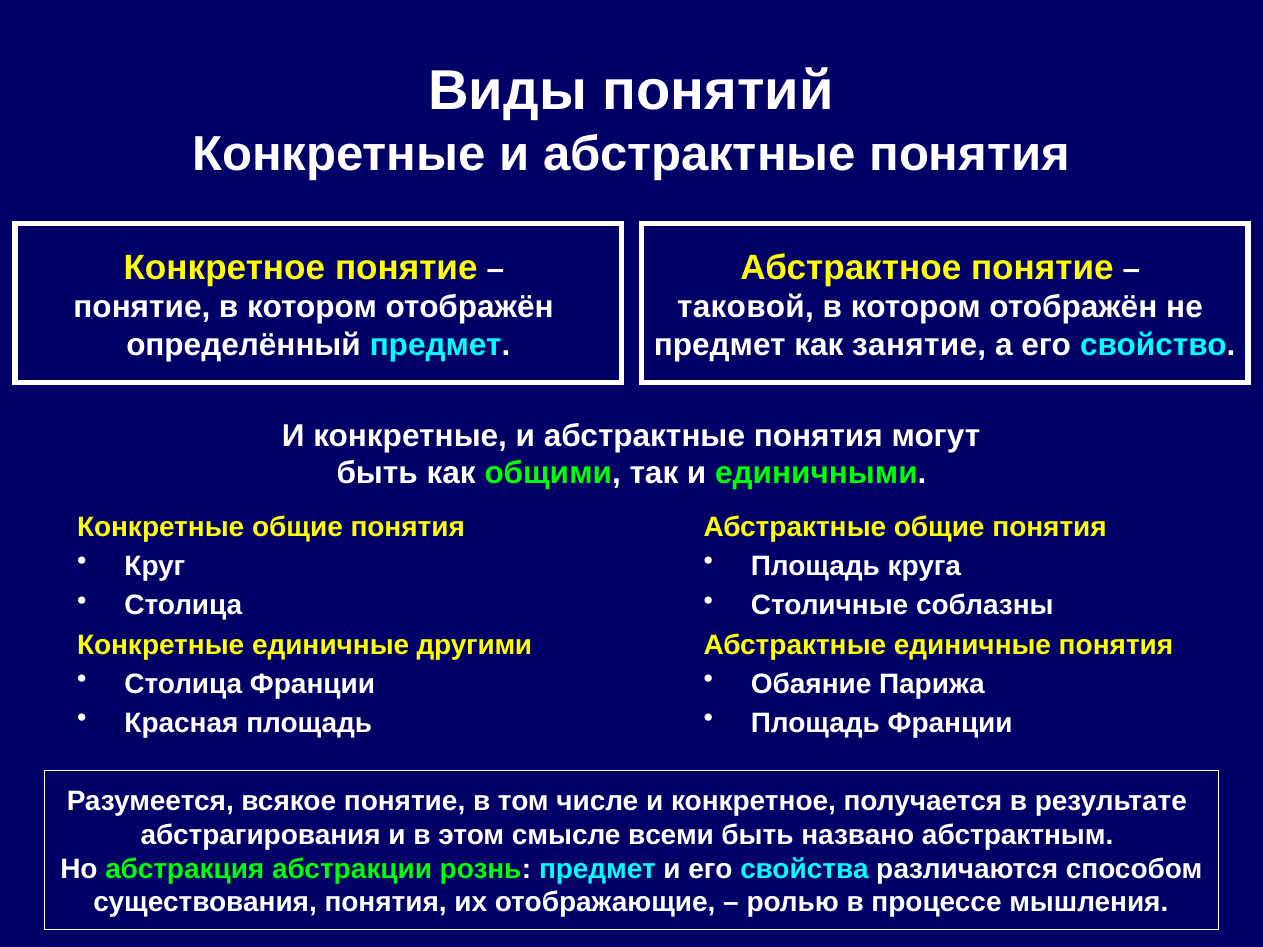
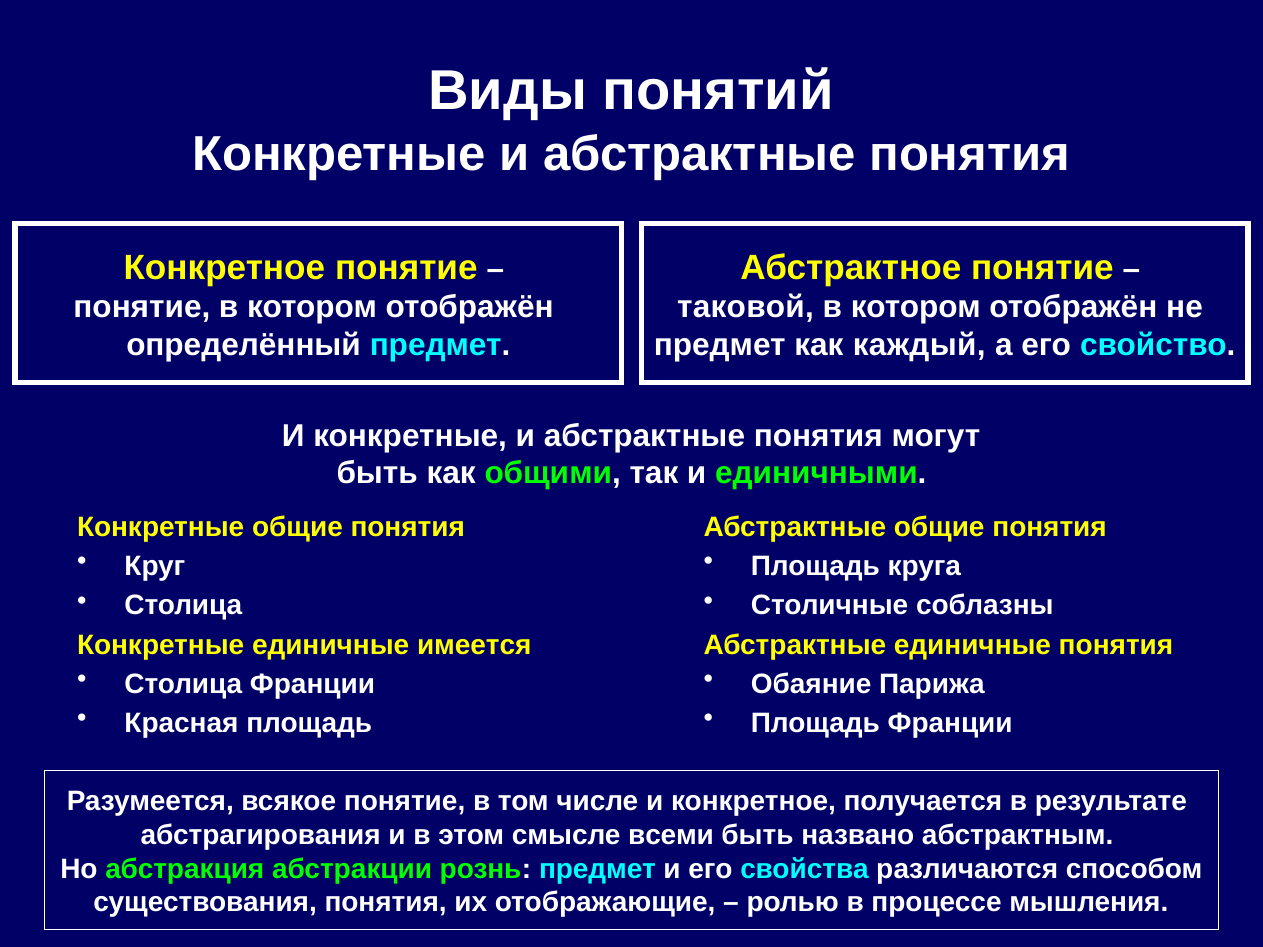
занятие: занятие -> каждый (919, 345)
другими: другими -> имеется (474, 645)
